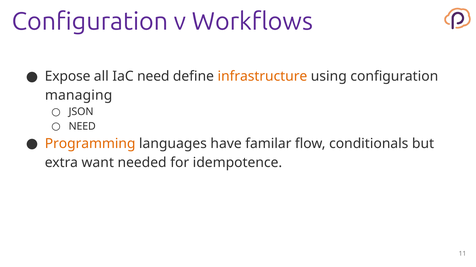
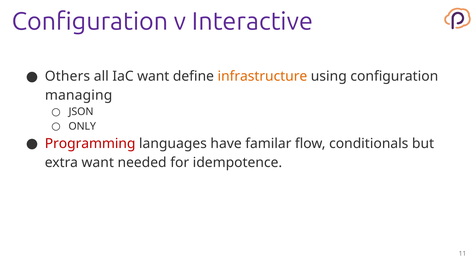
Workflows: Workflows -> Interactive (252, 22)
Expose: Expose -> Others (67, 77)
IaC need: need -> want (153, 77)
NEED: NEED -> ONLY (82, 127)
Programming colour: orange -> red (90, 144)
